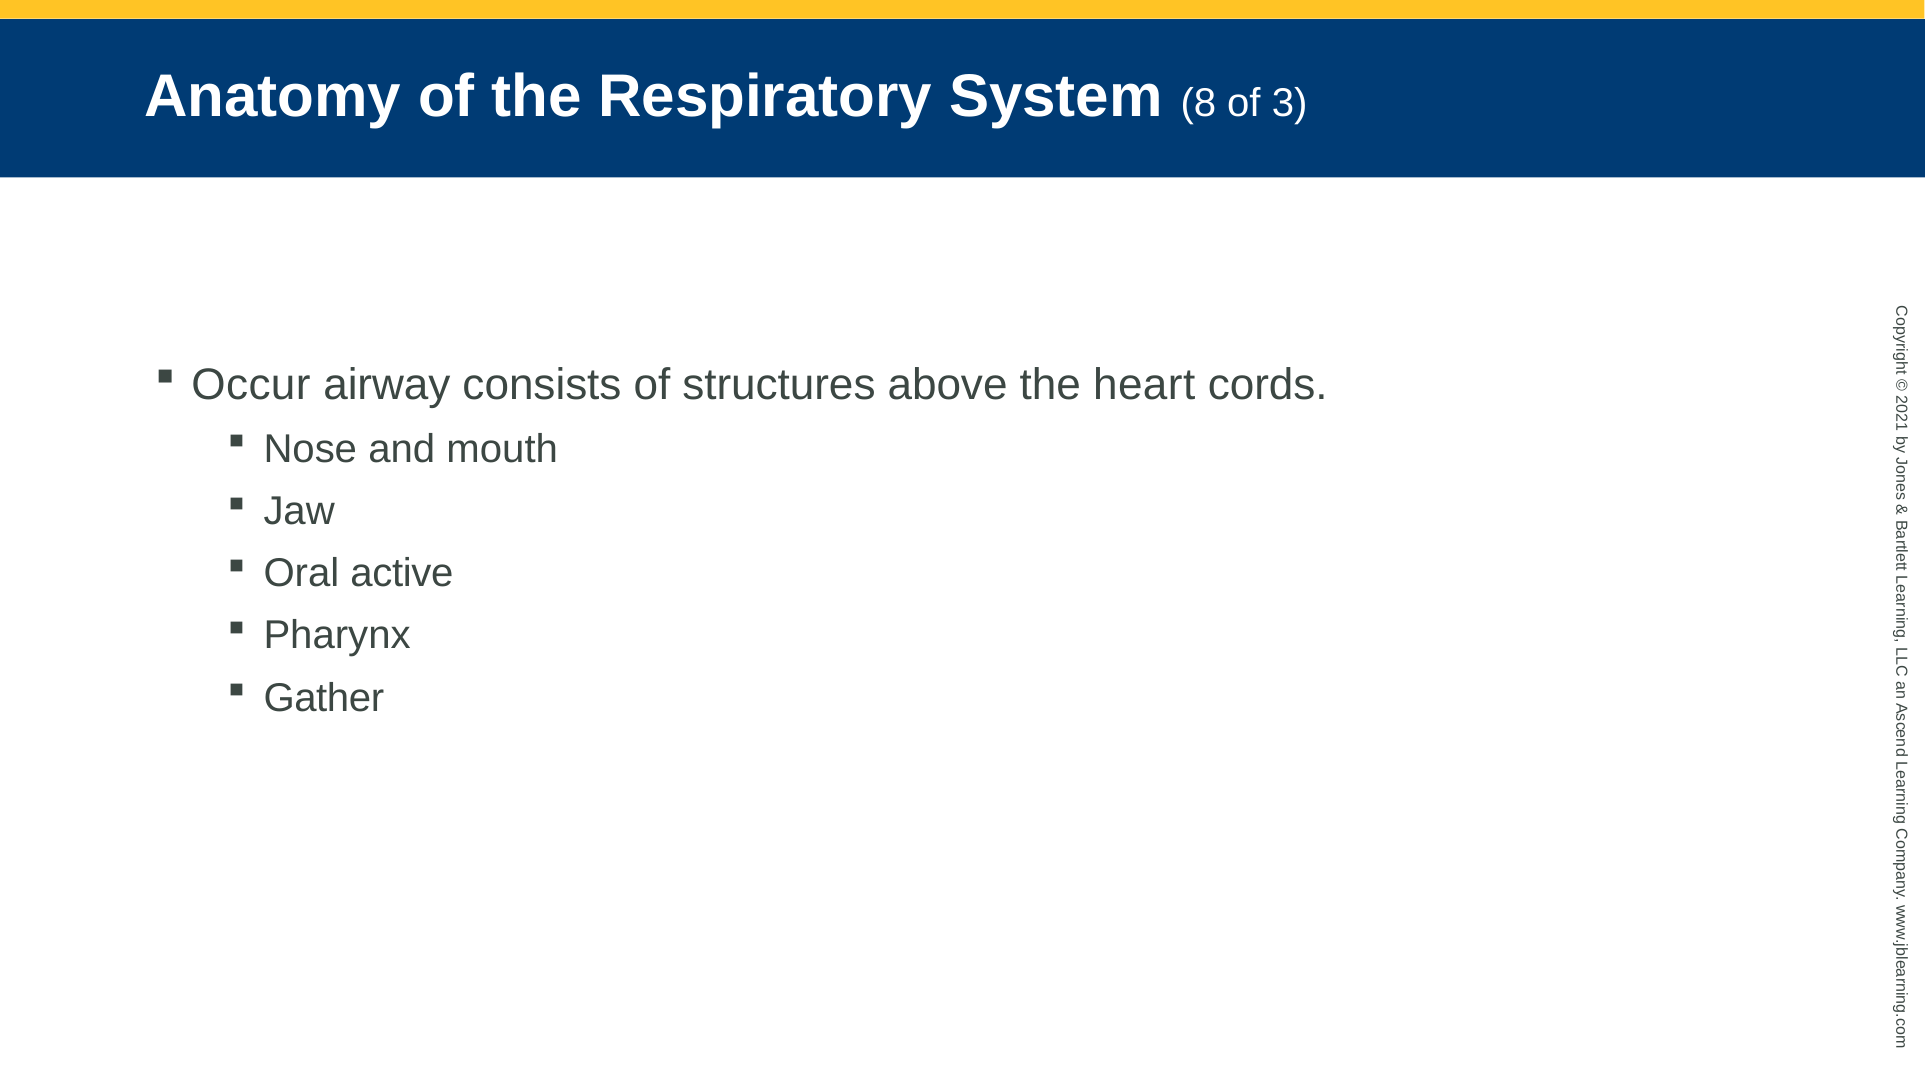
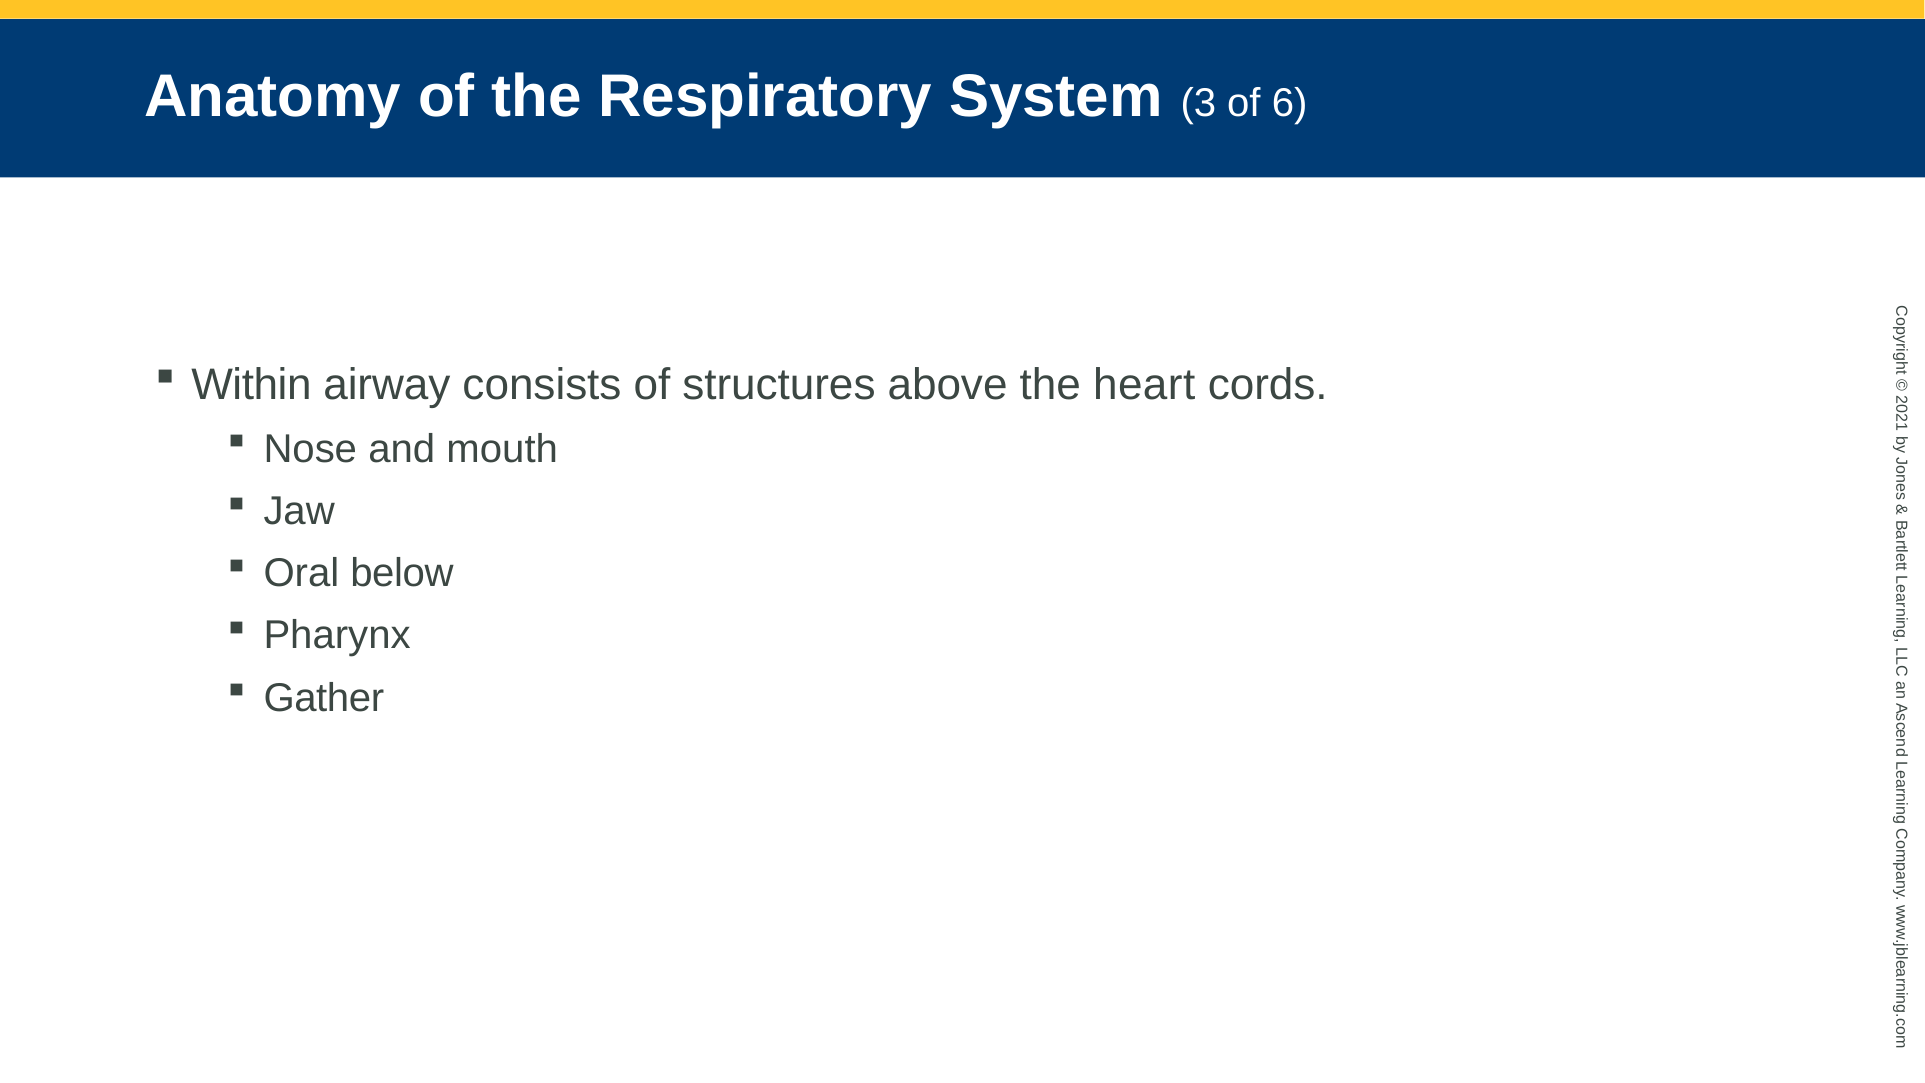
8: 8 -> 3 (1198, 103)
3: 3 -> 6 (1290, 103)
Occur: Occur -> Within (251, 385)
active: active -> below (402, 573)
